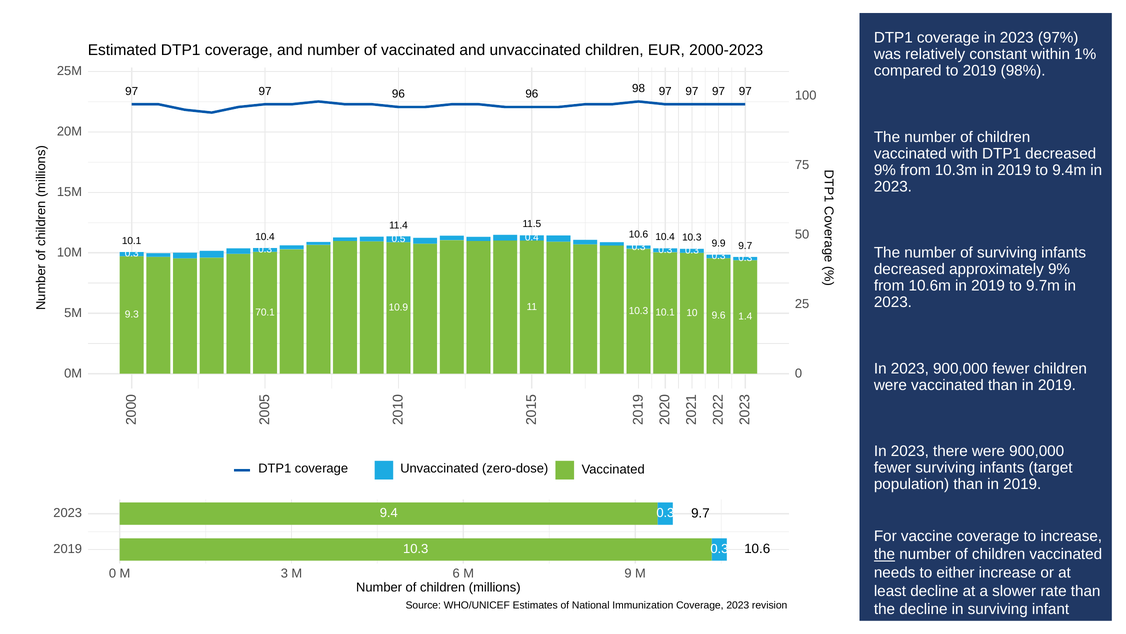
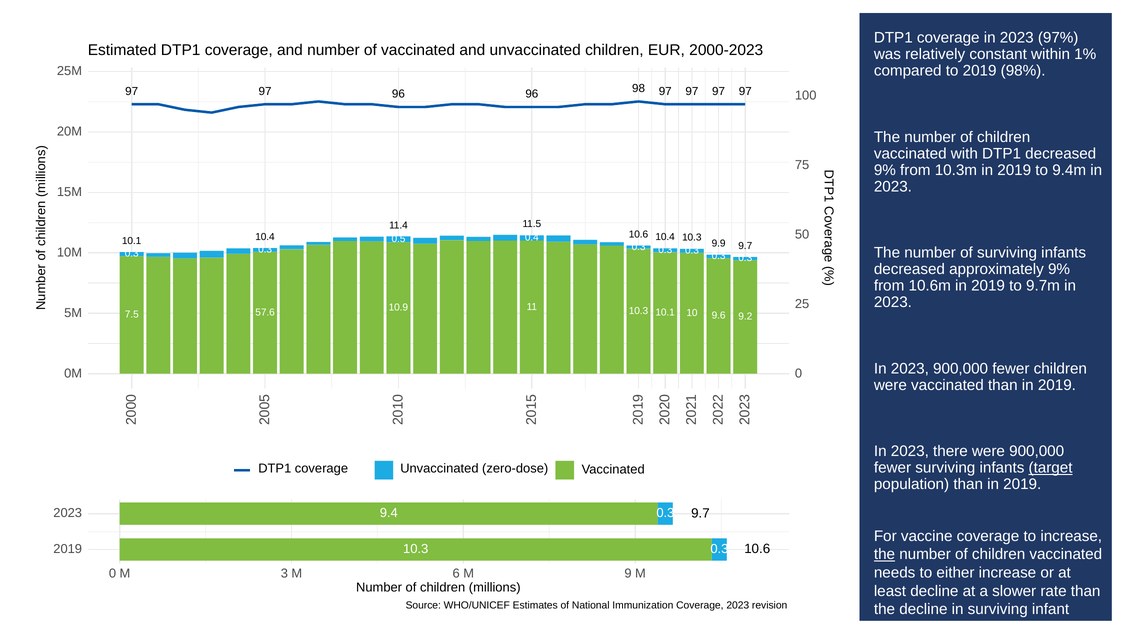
70.1: 70.1 -> 57.6 (265, 312)
9.3: 9.3 -> 7.5 (132, 314)
1.4: 1.4 -> 9.2 (745, 316)
target underline: none -> present (1051, 467)
